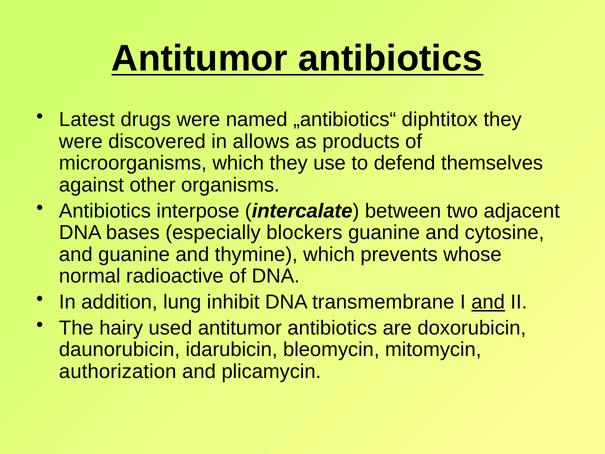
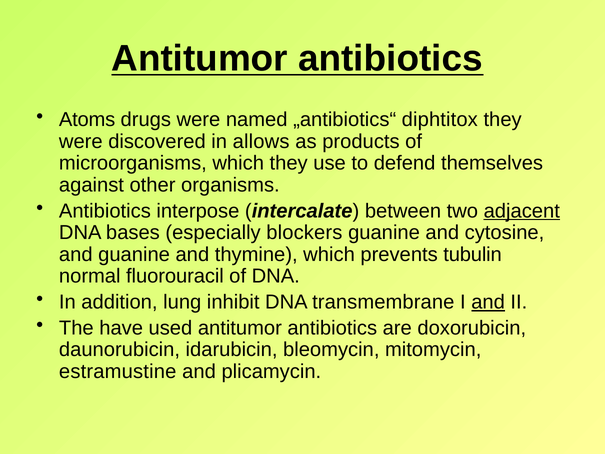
Latest: Latest -> Atoms (87, 120)
adjacent underline: none -> present (522, 211)
whose: whose -> tubulin (473, 254)
radioactive: radioactive -> fluorouracil (175, 276)
hairy: hairy -> have (121, 328)
authorization: authorization -> estramustine (118, 371)
